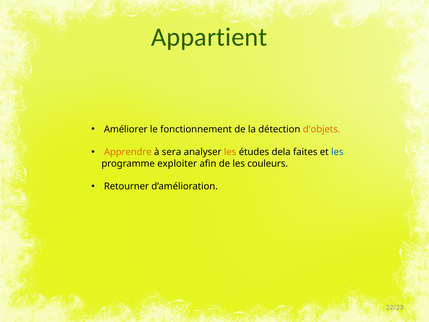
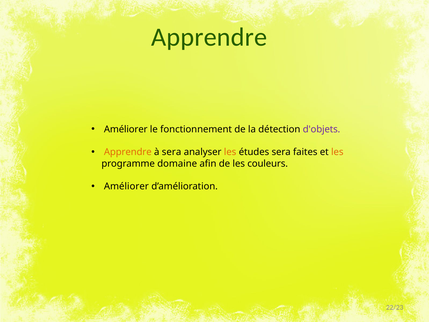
Appartient: Appartient -> Apprendre (209, 37)
d'objets colour: orange -> purple (322, 129)
études dela: dela -> sera (281, 152)
les colour: blue -> orange (337, 152)
exploiter: exploiter -> domaine (177, 163)
Retourner: Retourner -> Améliorer (126, 186)
